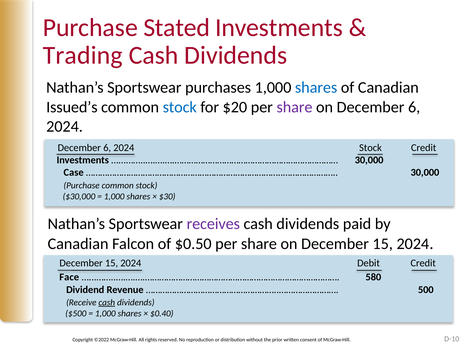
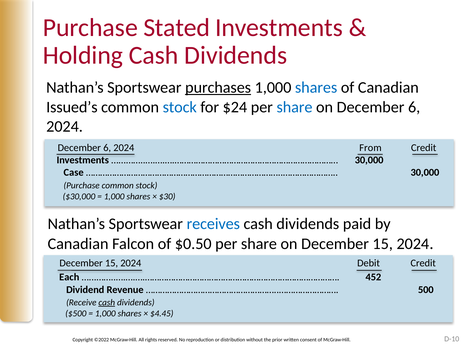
Trading: Trading -> Holding (83, 55)
purchases underline: none -> present (218, 88)
$20: $20 -> $24 (235, 107)
share colour: purple -> blue (295, 107)
2024 Stock: Stock -> From (370, 148)
receives colour: purple -> blue (213, 224)
Face: Face -> Each (69, 277)
580: 580 -> 452 (373, 277)
$0.40: $0.40 -> $4.45 (162, 313)
